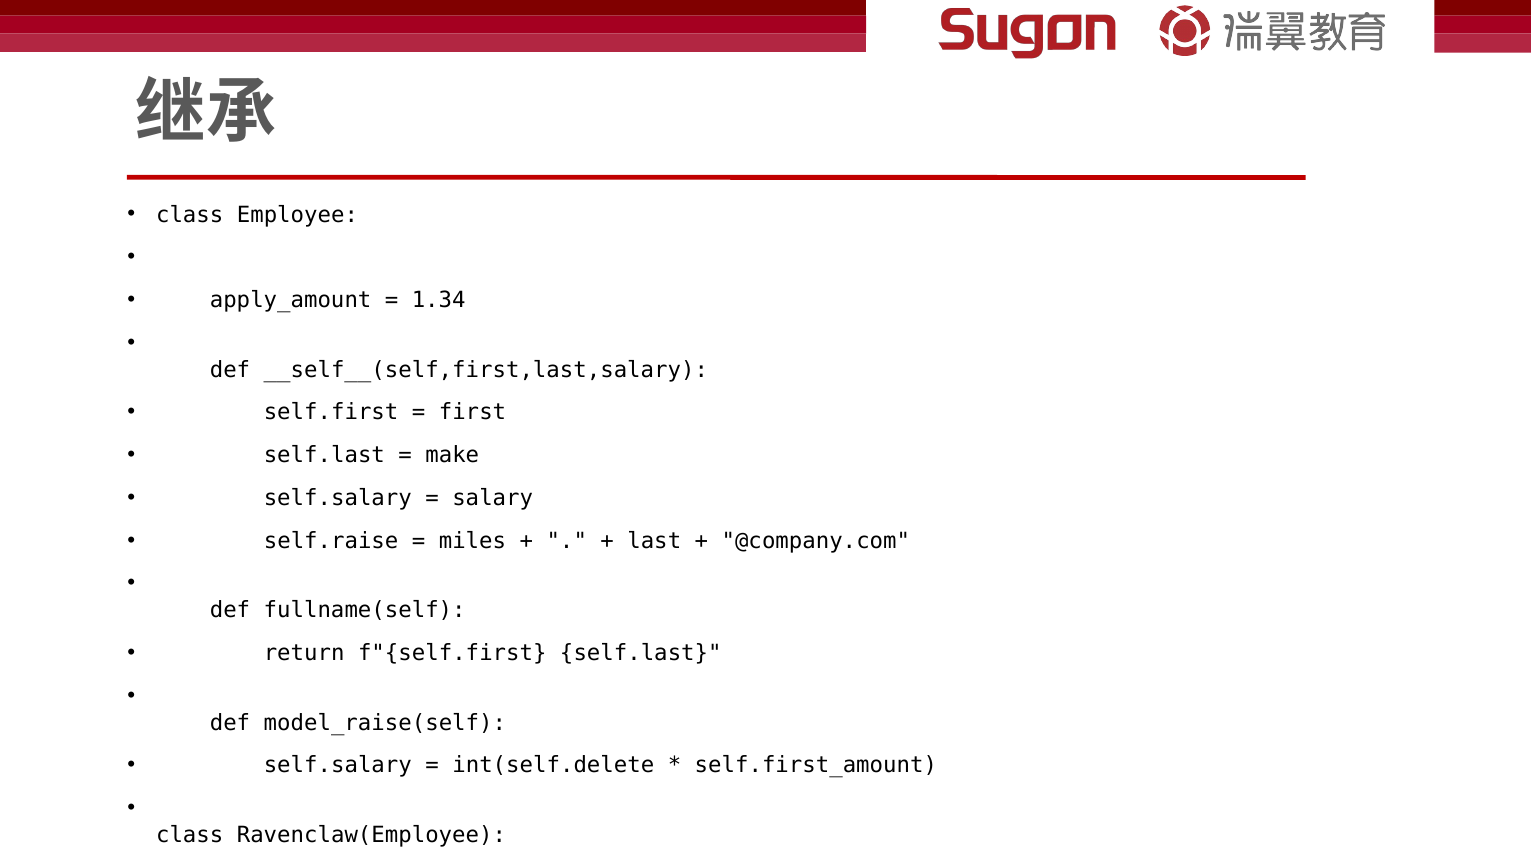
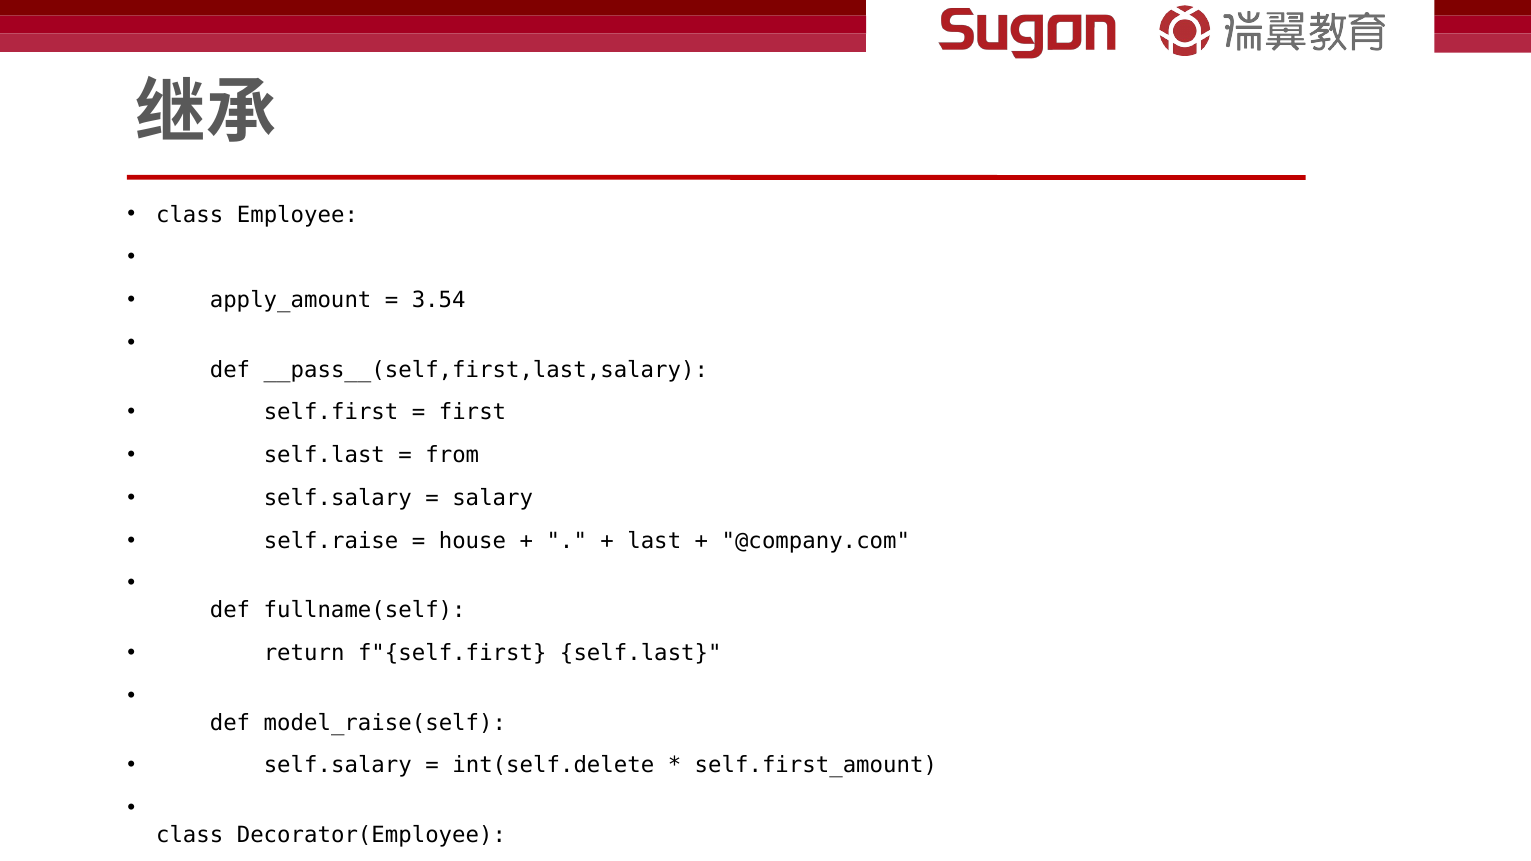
1.34: 1.34 -> 3.54 (439, 300)
__self__(self,first,last,salary: __self__(self,first,last,salary -> __pass__(self,first,last,salary (486, 370)
make: make -> from (452, 455)
miles: miles -> house (472, 541)
Ravenclaw(Employee: Ravenclaw(Employee -> Decorator(Employee (371, 835)
